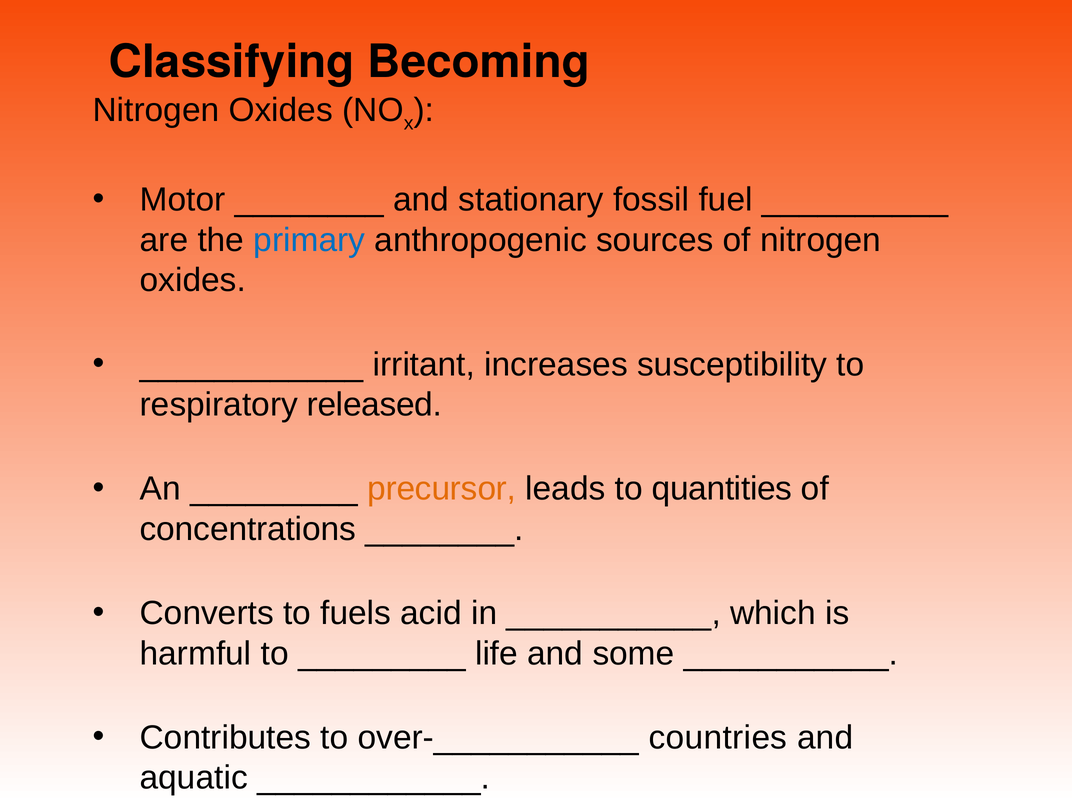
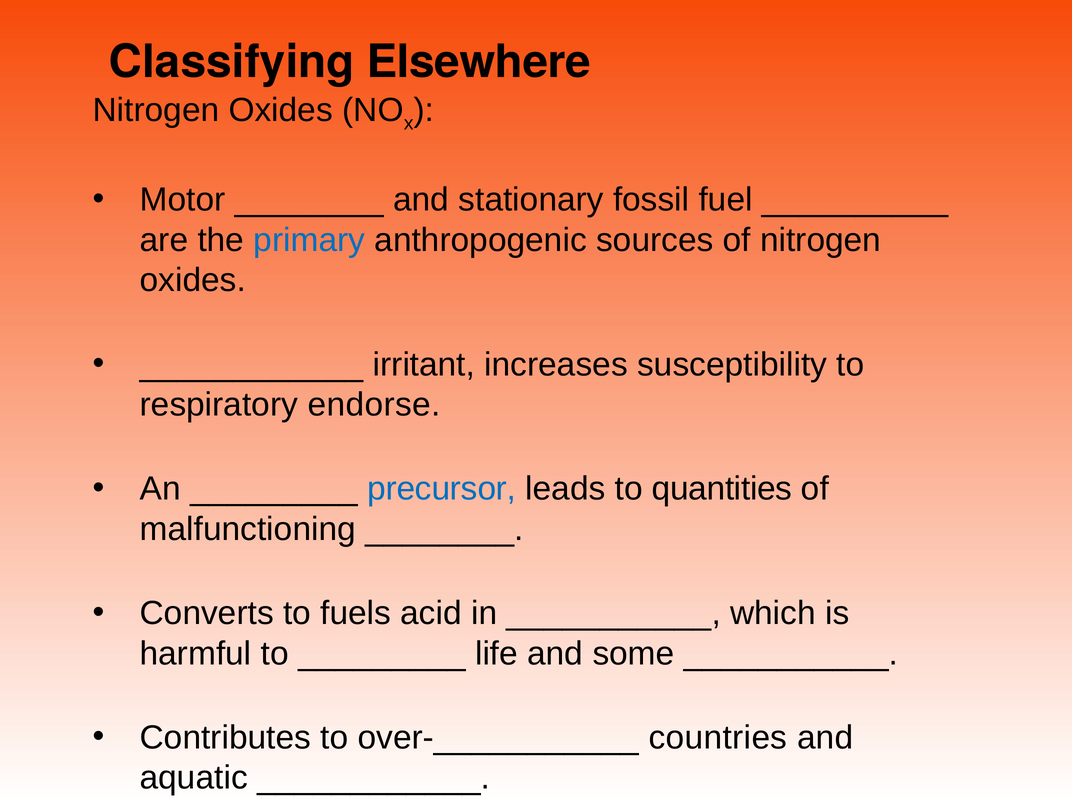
Becoming: Becoming -> Elsewhere (479, 62)
released: released -> endorse (374, 405)
precursor colour: orange -> blue (442, 489)
concentrations: concentrations -> malfunctioning (248, 529)
